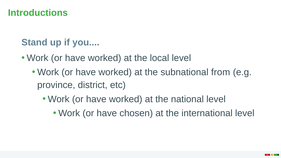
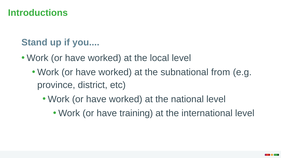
chosen: chosen -> training (136, 113)
